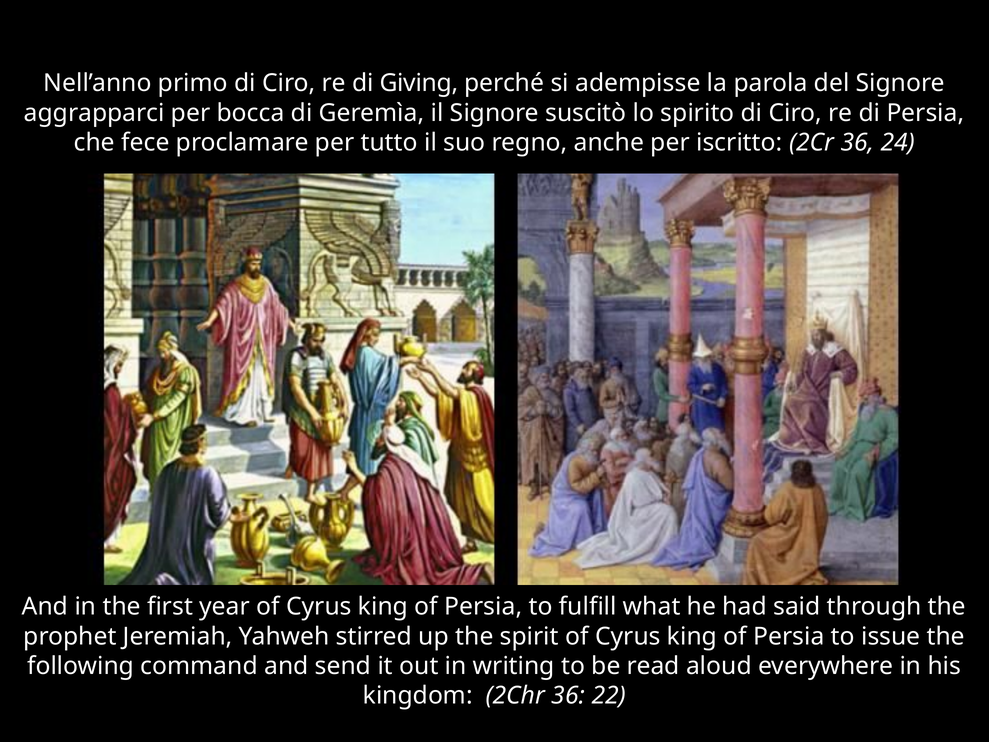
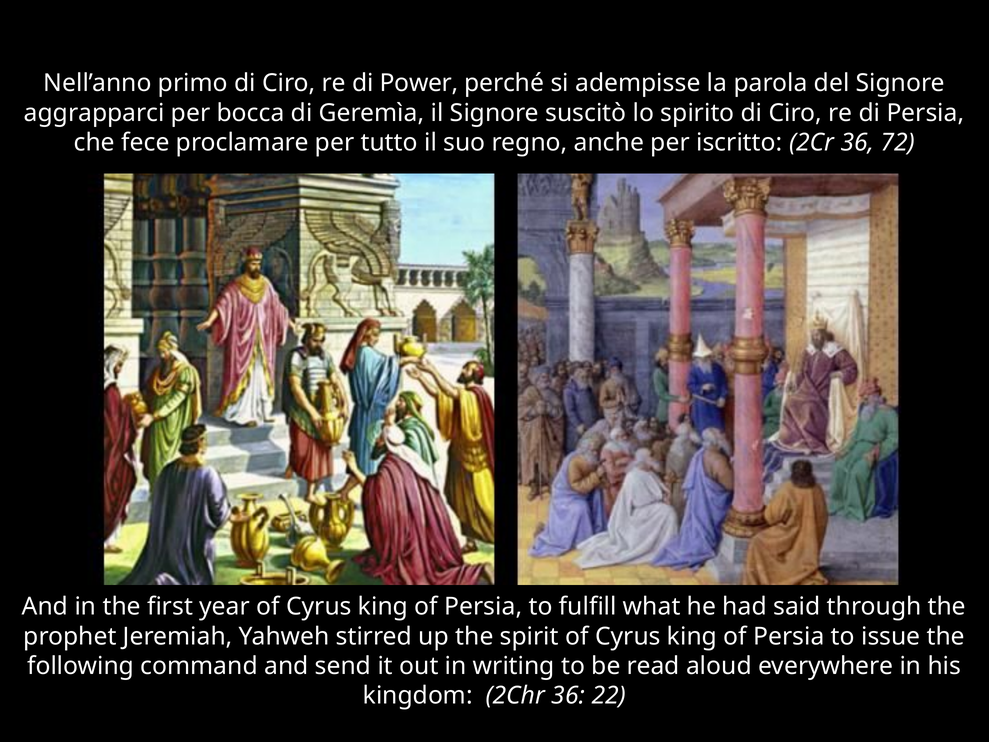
Giving: Giving -> Power (419, 83)
24: 24 -> 72 (898, 143)
